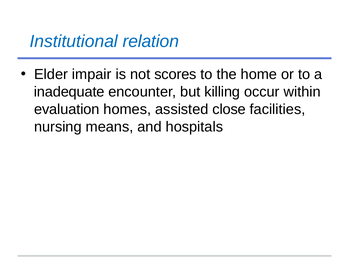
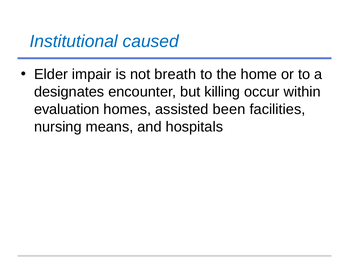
relation: relation -> caused (151, 41)
scores: scores -> breath (175, 74)
inadequate: inadequate -> designates (69, 92)
close: close -> been (229, 109)
